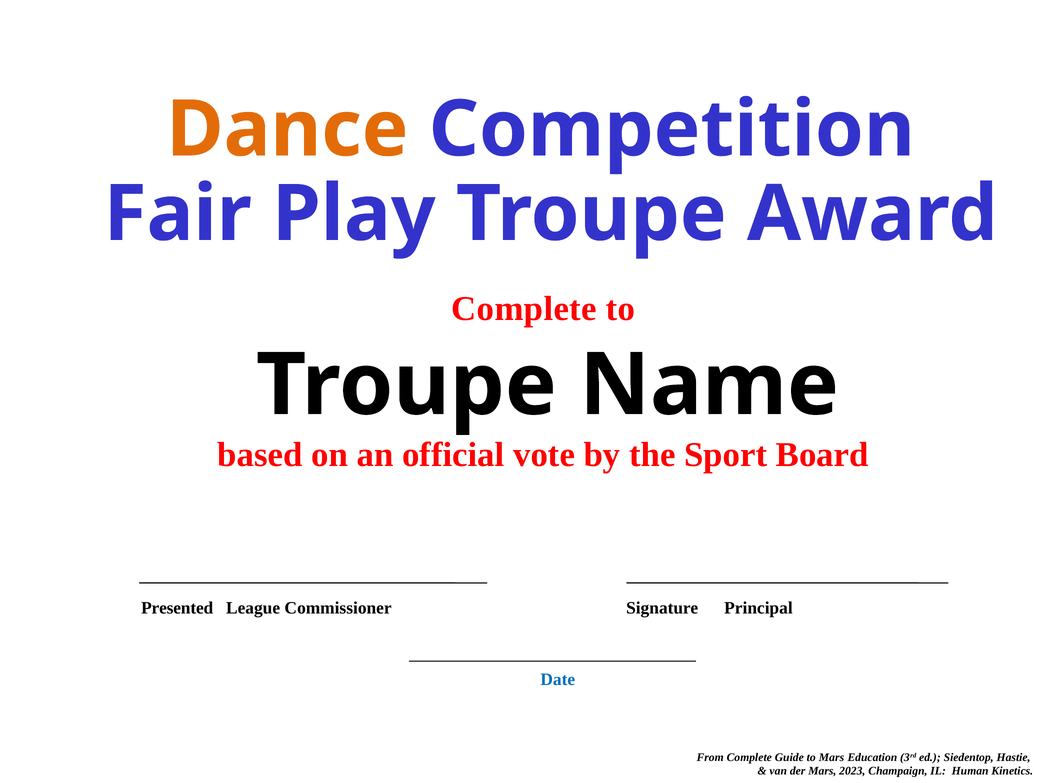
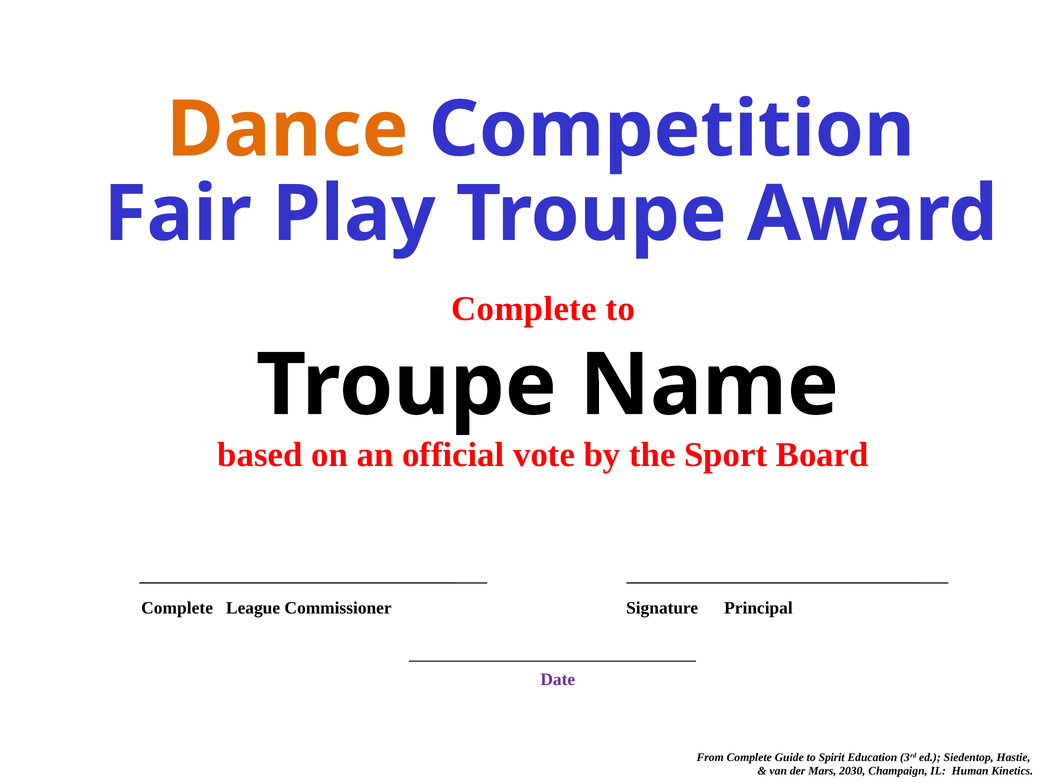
Presented: Presented -> Complete (177, 608)
Date colour: blue -> purple (558, 679)
to Mars: Mars -> Spirit (832, 757)
2023: 2023 -> 2030 (852, 771)
